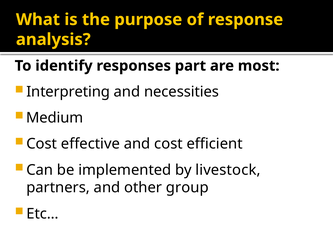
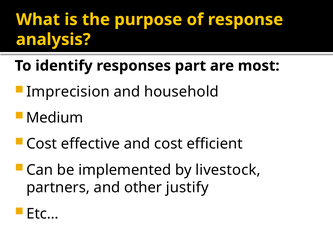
Interpreting: Interpreting -> Imprecision (68, 92)
necessities: necessities -> household (181, 92)
group: group -> justify (187, 188)
